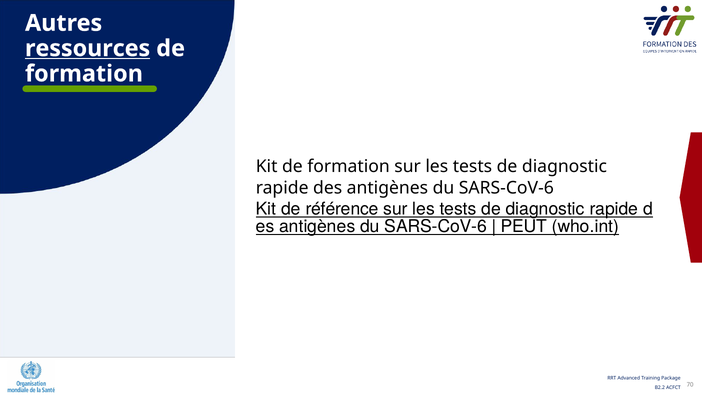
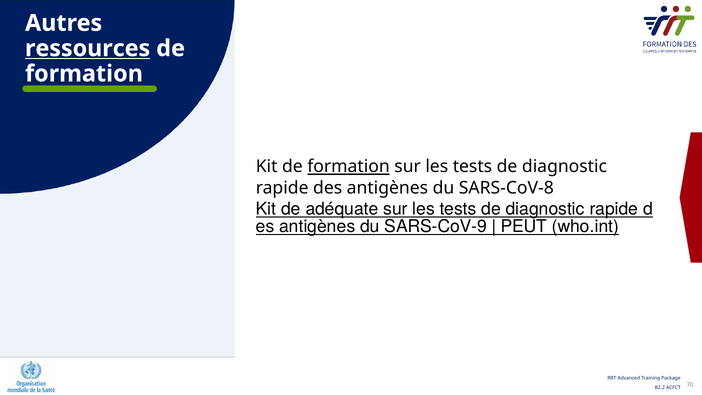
formation underline: none -> present (349, 167)
des antigènes du SARS-CoV-6: SARS-CoV-6 -> SARS-CoV-8 (506, 188)
référence: référence -> adéquate (342, 209)
SARS-CoV-6: SARS-CoV-6 -> SARS-CoV-9 (436, 226)
